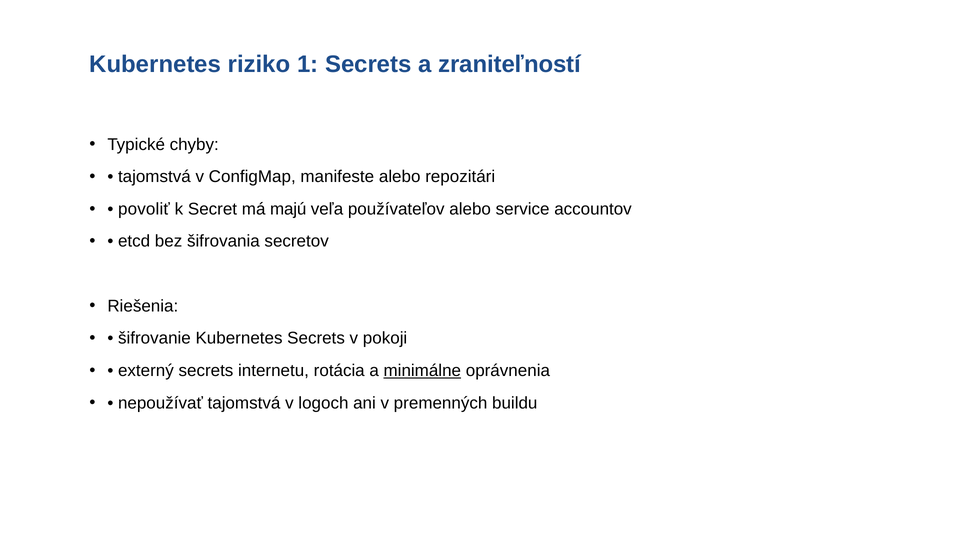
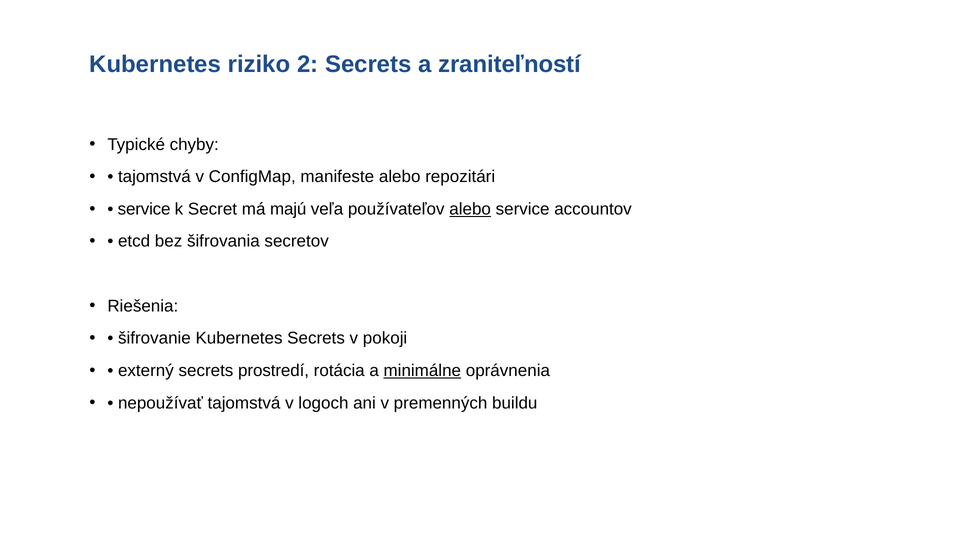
1: 1 -> 2 (308, 64)
povoliť: povoliť -> service (144, 209)
alebo underline: none -> present (470, 209)
internetu: internetu -> prostredí (274, 371)
